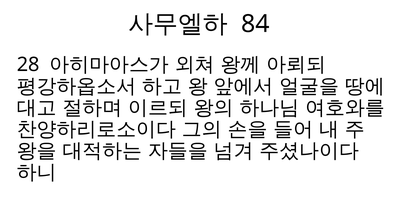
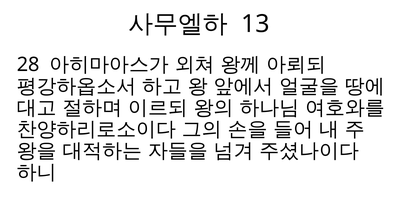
84: 84 -> 13 (255, 24)
